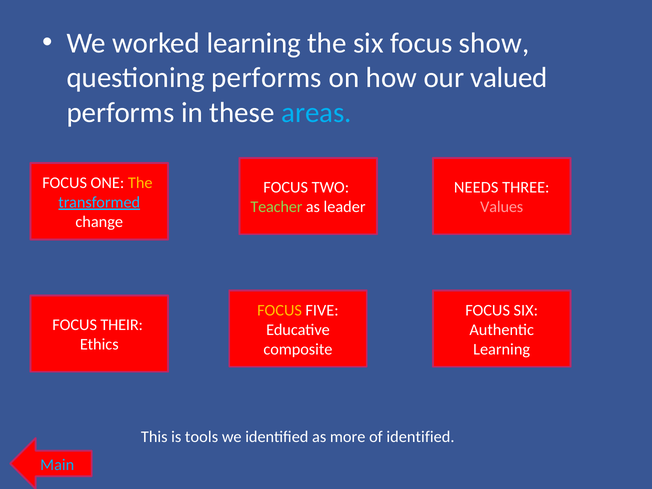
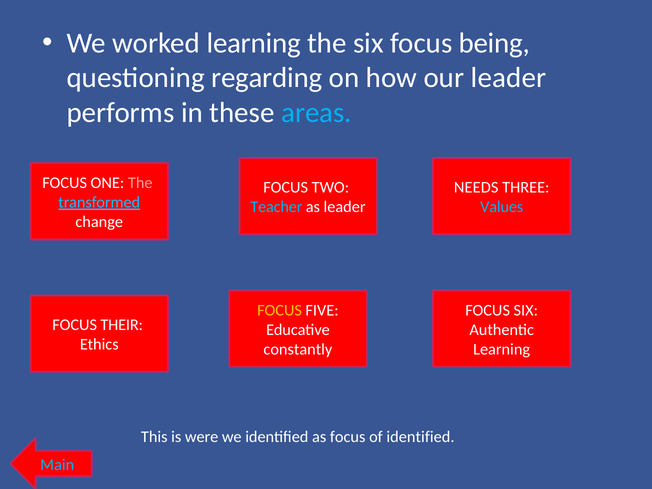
show: show -> being (494, 43)
questioning performs: performs -> regarding (267, 78)
our valued: valued -> leader (509, 78)
The colour: yellow -> pink (140, 183)
Teacher colour: light green -> light blue (276, 207)
Values colour: pink -> light blue (502, 207)
composite: composite -> constantly (298, 349)
tools: tools -> were (202, 437)
as more: more -> focus (348, 437)
